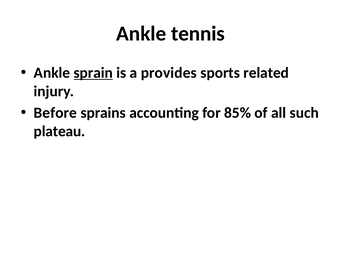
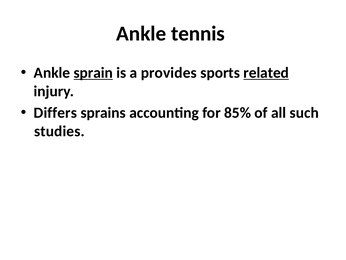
related underline: none -> present (266, 73)
Before: Before -> Differs (55, 113)
plateau: plateau -> studies (59, 131)
